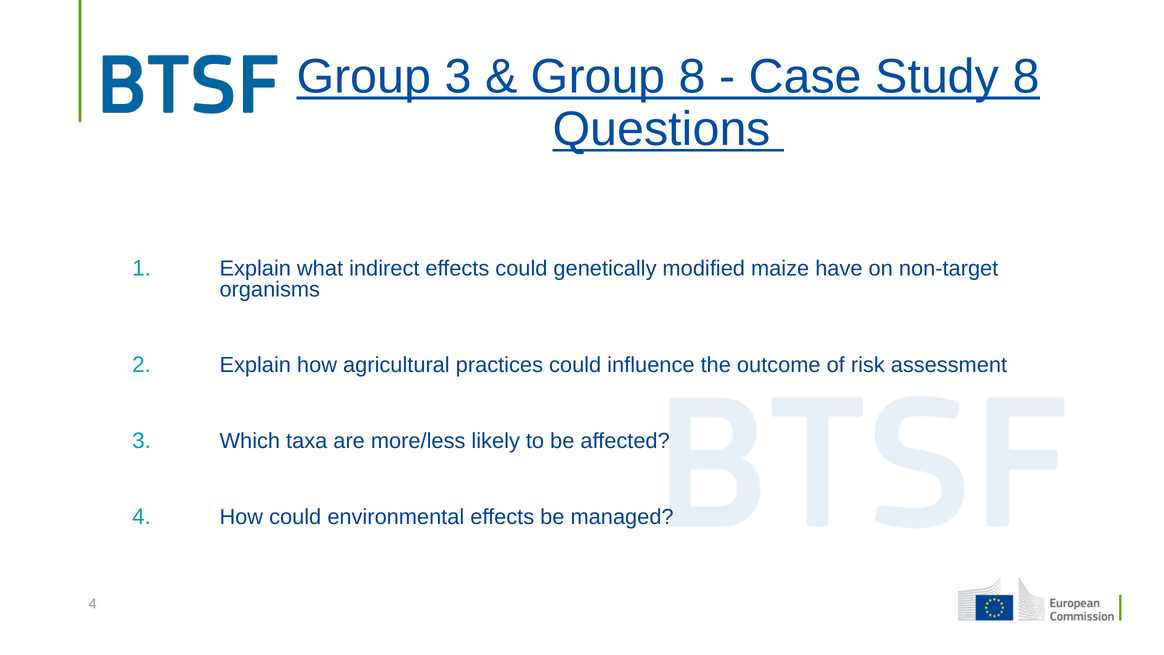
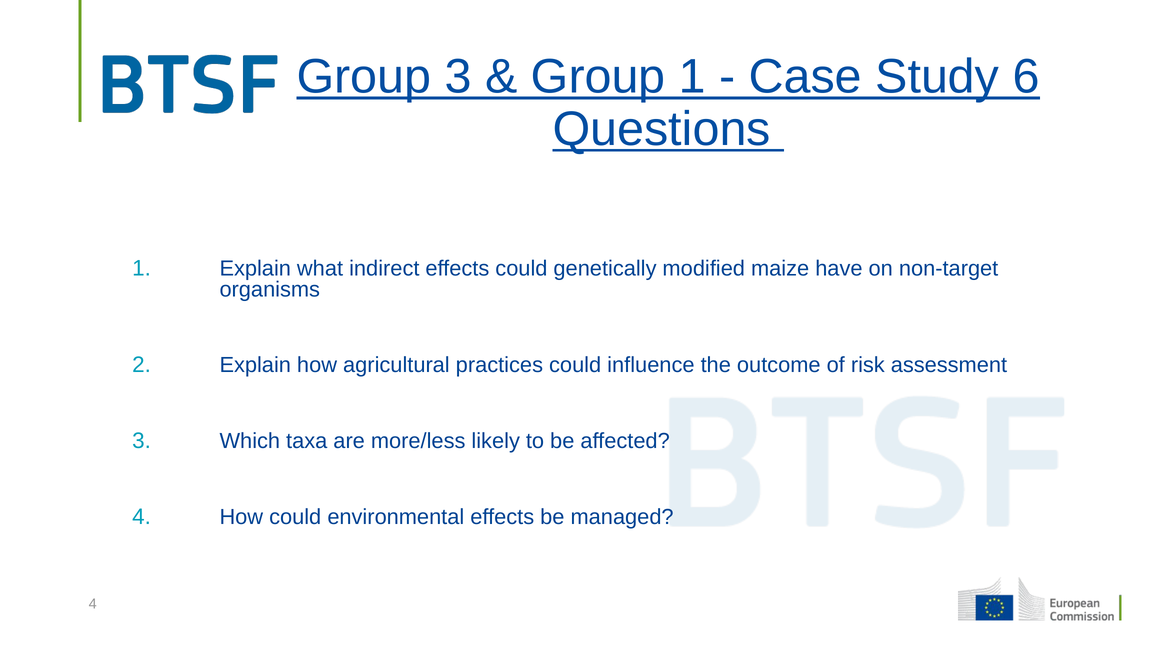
Group 8: 8 -> 1 (692, 77)
Study 8: 8 -> 6 (1026, 77)
